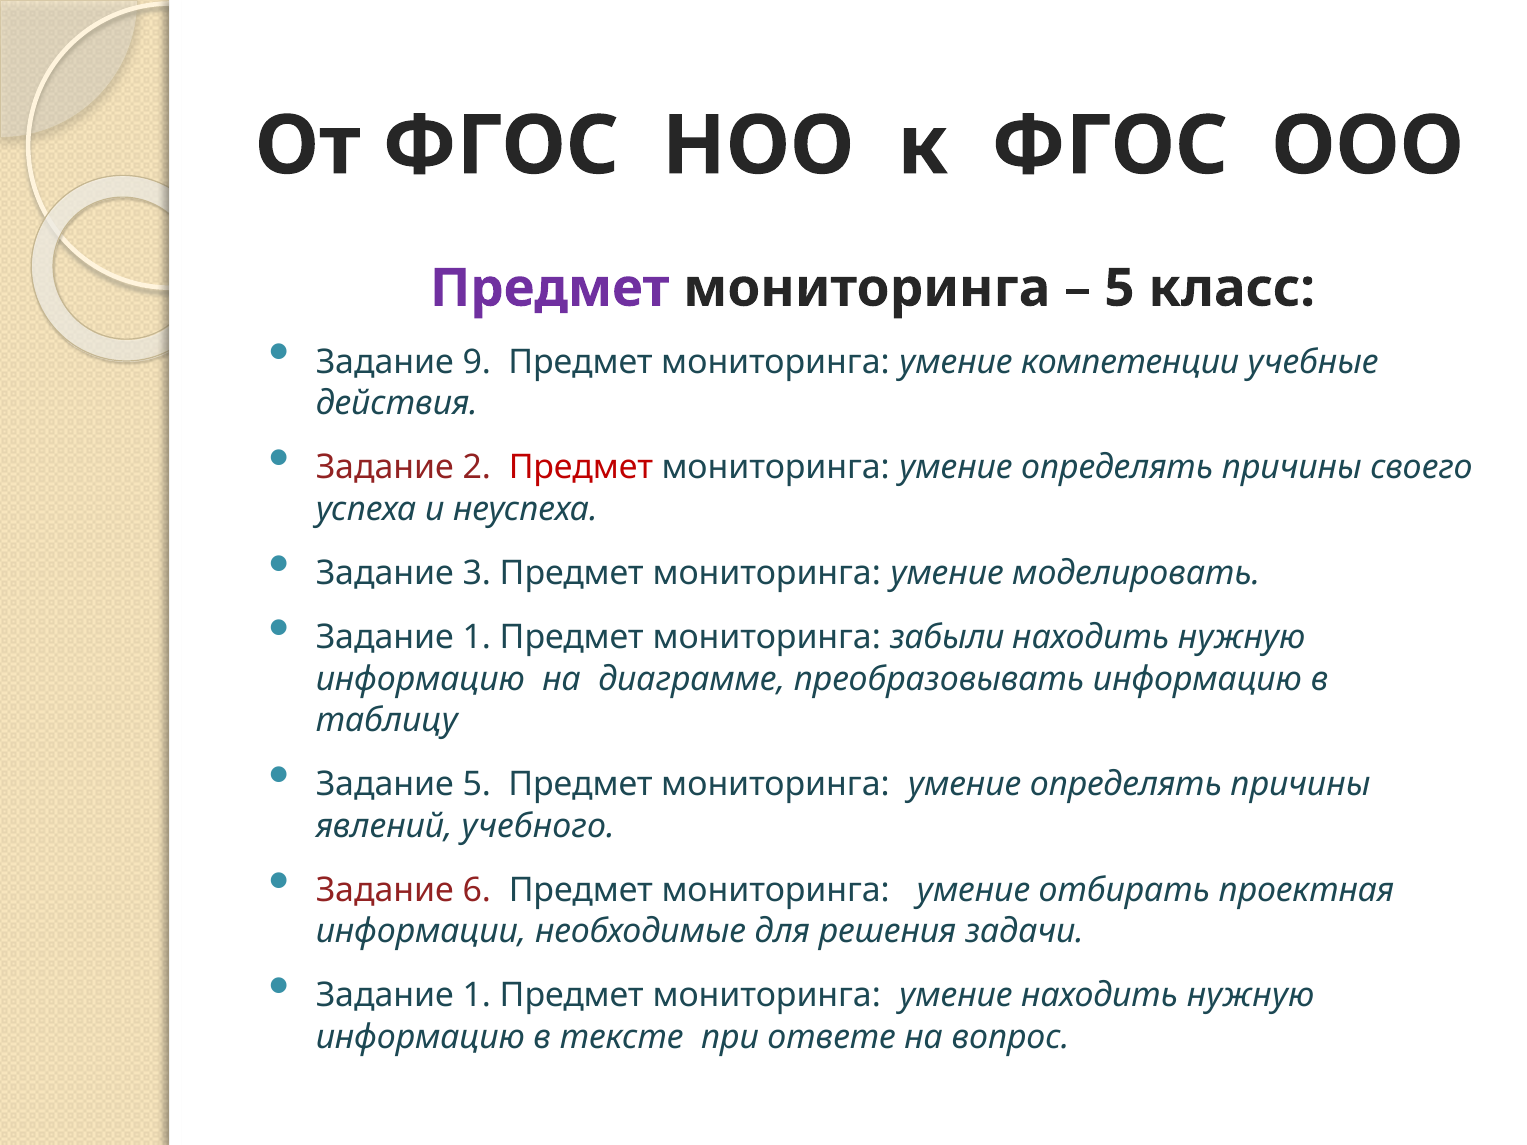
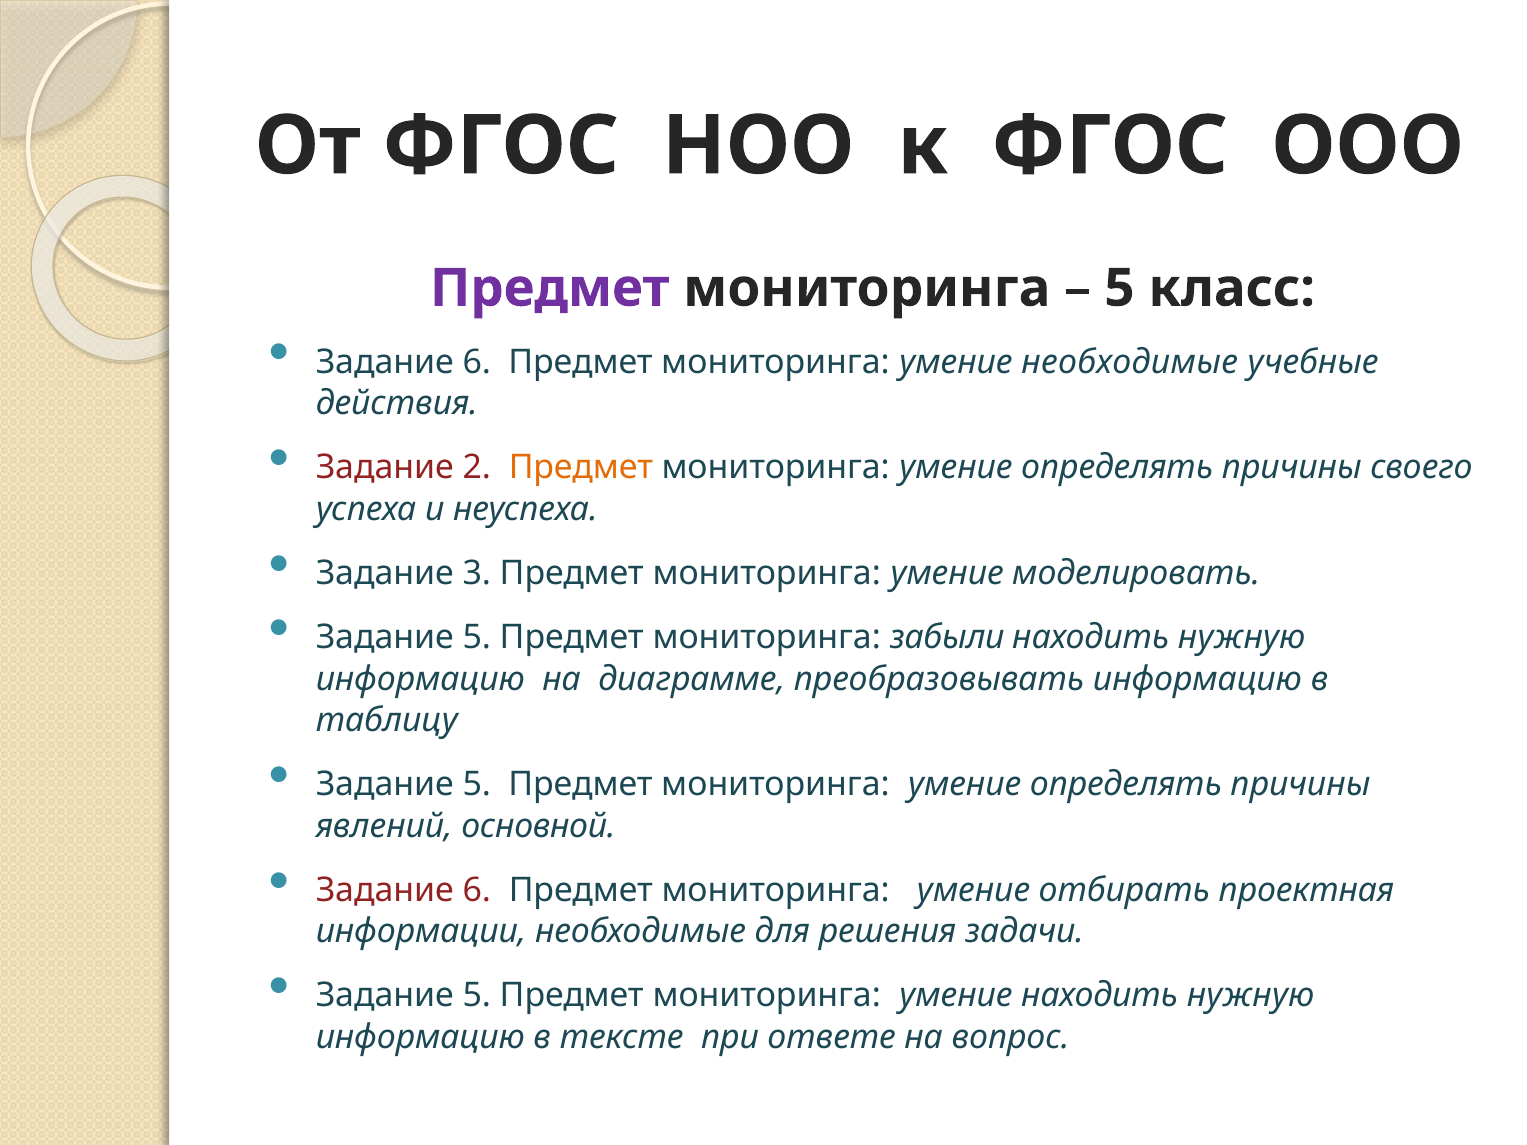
9: 9 -> 6 (477, 362)
умение компетенции: компетенции -> необходимые (1130, 362)
Предмет colour: red -> orange (581, 468)
1: 1 -> 5 (477, 638)
учебного: учебного -> основной (538, 826)
1: 1 -> 5 (477, 996)
